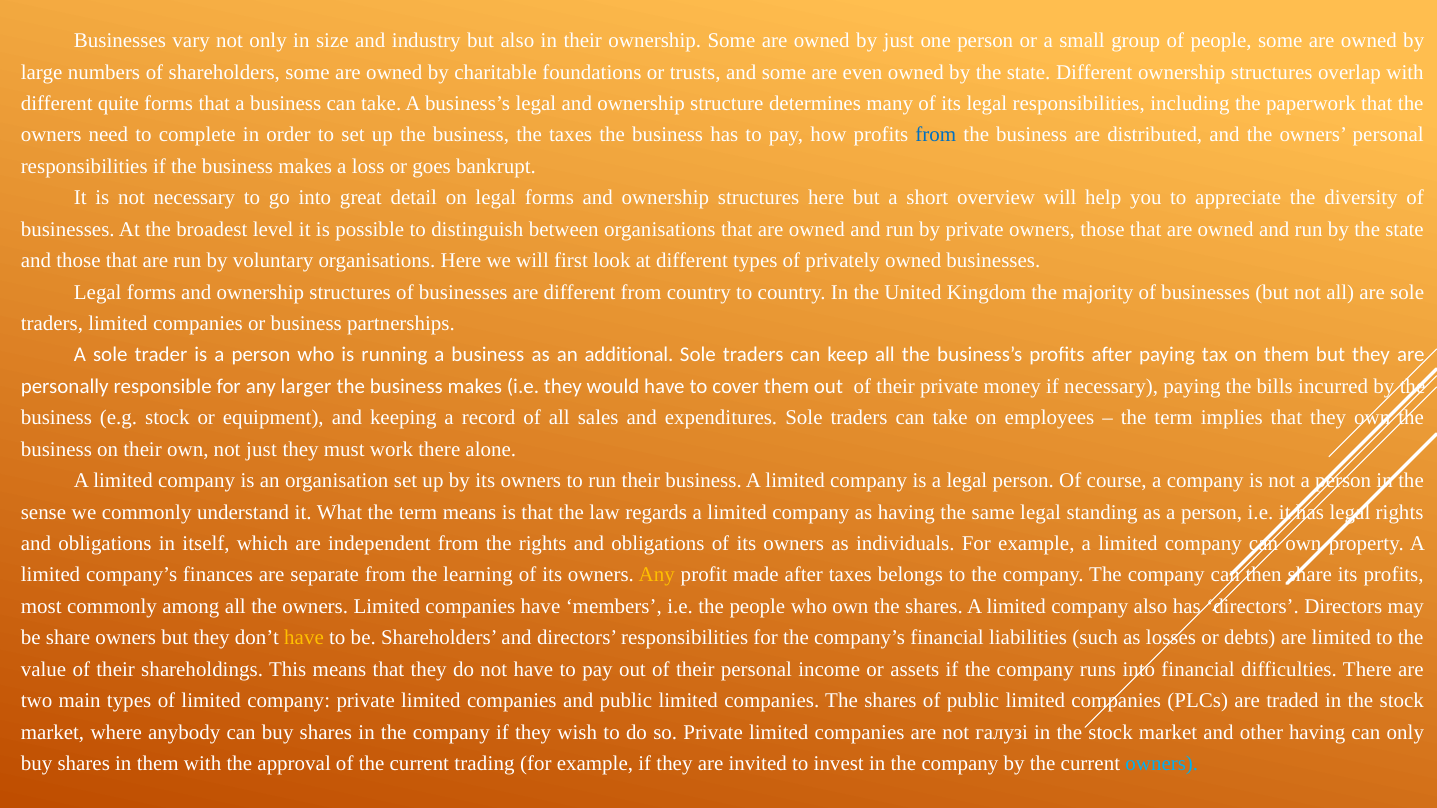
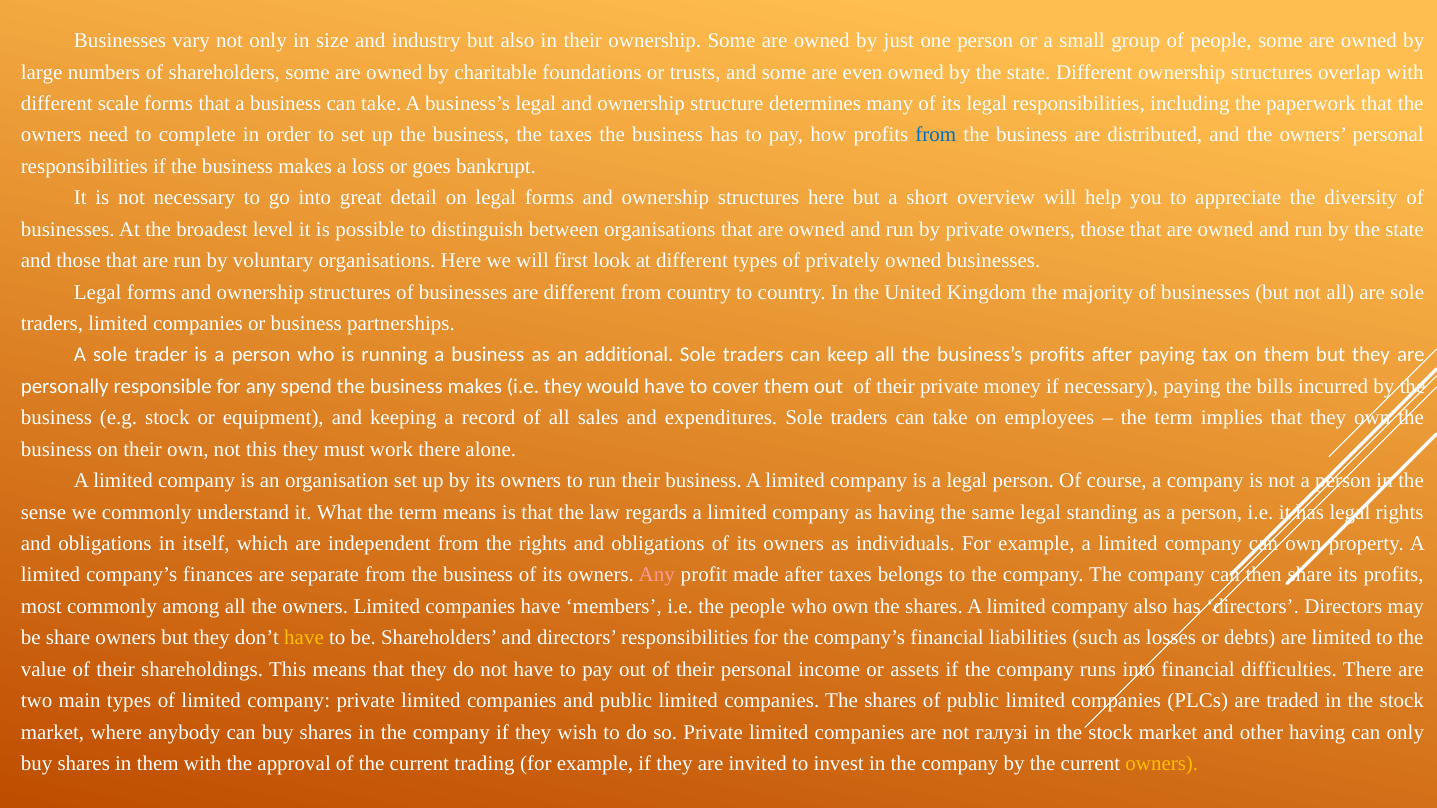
quite: quite -> scale (118, 104)
larger: larger -> spend (306, 387)
not just: just -> this (261, 450)
separate from the learning: learning -> business (478, 575)
Any colour: yellow -> pink (657, 575)
owners colour: light blue -> yellow (1162, 764)
